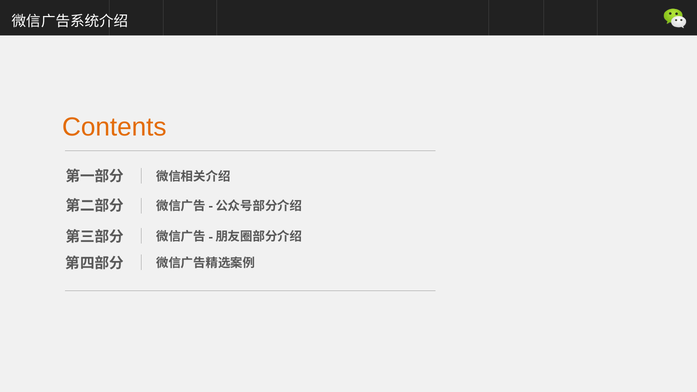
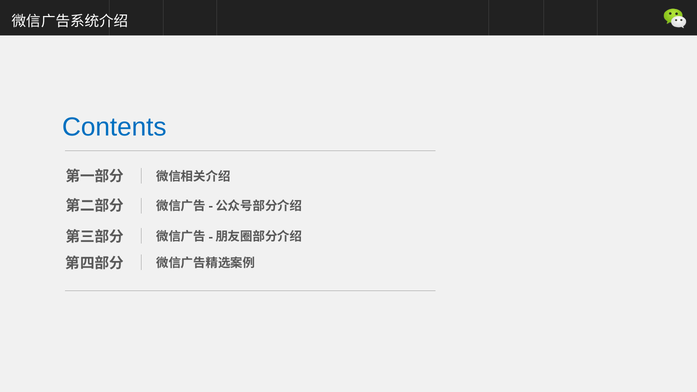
Contents colour: orange -> blue (114, 127)
